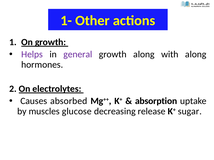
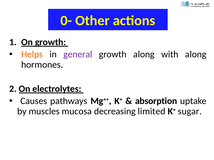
1-: 1- -> 0- (66, 21)
Helps colour: purple -> orange (32, 54)
absorbed: absorbed -> pathways (69, 101)
glucose: glucose -> mucosa (77, 112)
release: release -> limited (152, 112)
